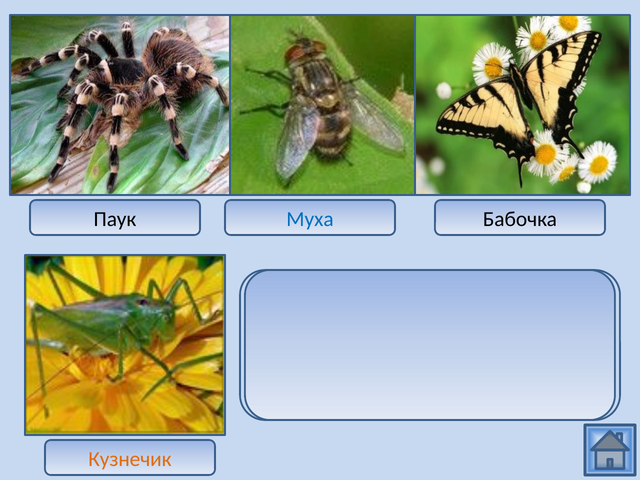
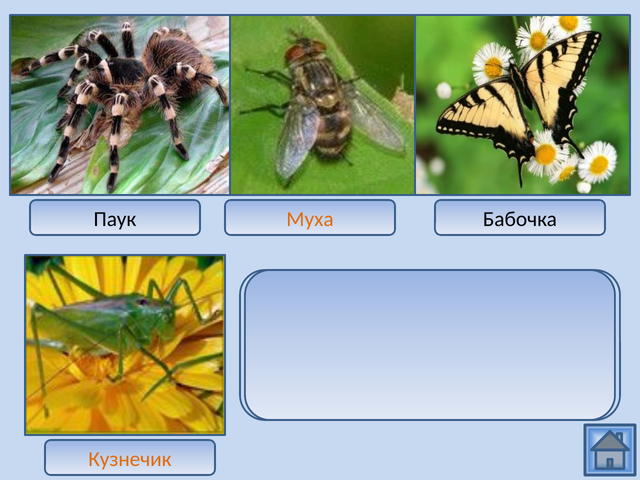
Муха colour: blue -> orange (310, 219)
